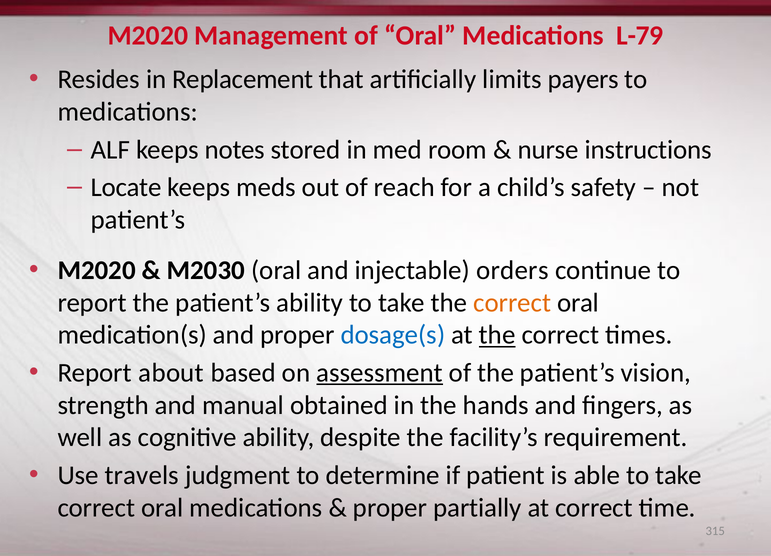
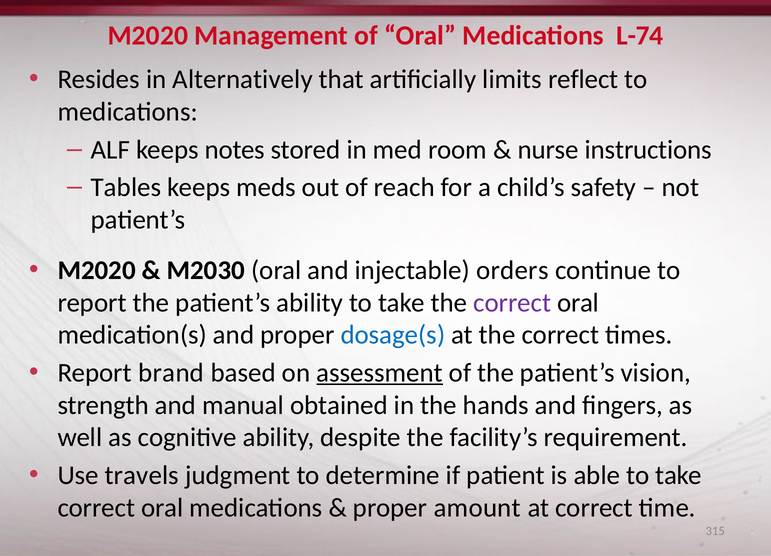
L-79: L-79 -> L-74 (640, 36)
Replacement: Replacement -> Alternatively (243, 79)
payers: payers -> reflect (583, 79)
Locate: Locate -> Tables (126, 187)
correct colour: orange -> purple (512, 302)
the underline: present -> none (497, 335)
about: about -> brand (171, 372)
partially: partially -> amount (477, 507)
